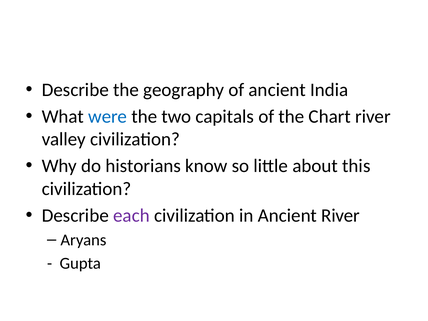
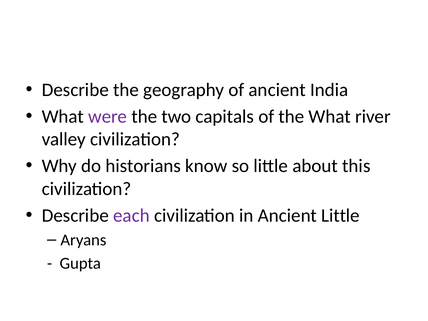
were colour: blue -> purple (108, 116)
the Chart: Chart -> What (330, 116)
Ancient River: River -> Little (340, 215)
